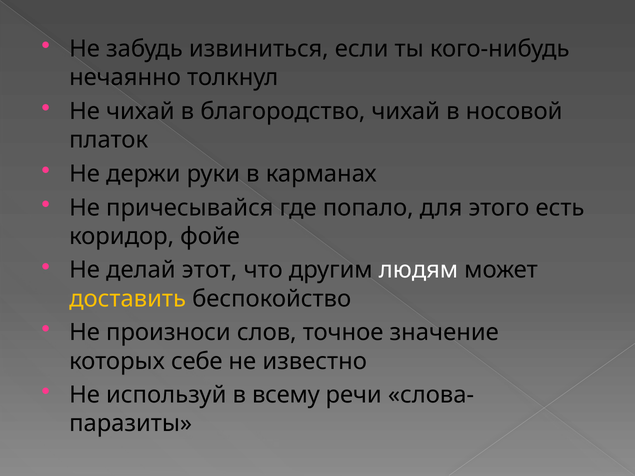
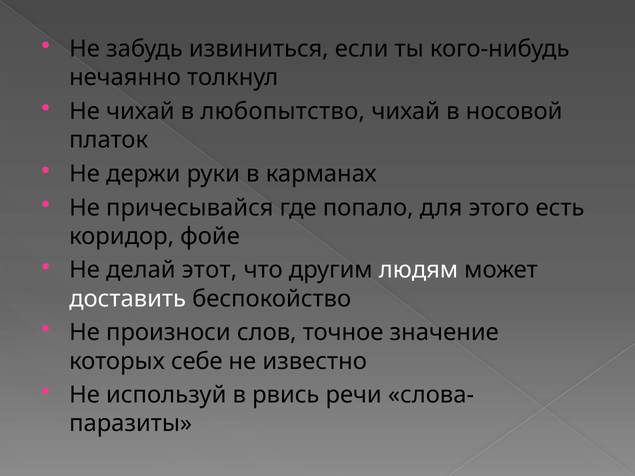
благородство: благородство -> любопытство (283, 111)
доставить colour: yellow -> white (128, 299)
всему: всему -> рвись (286, 395)
